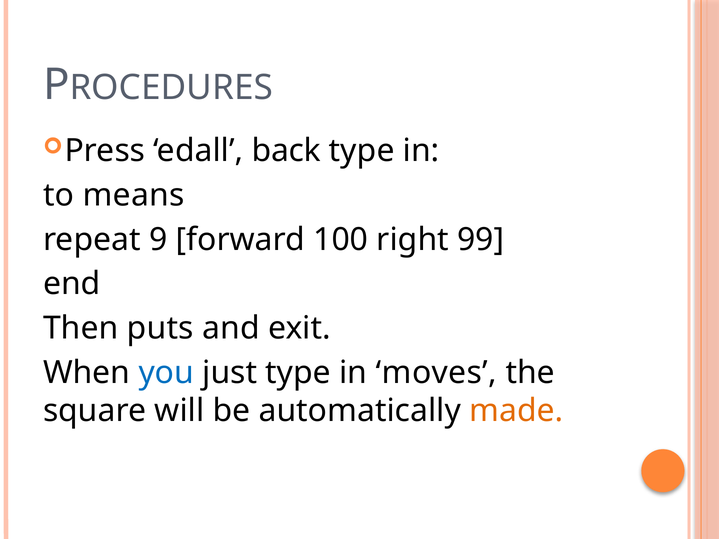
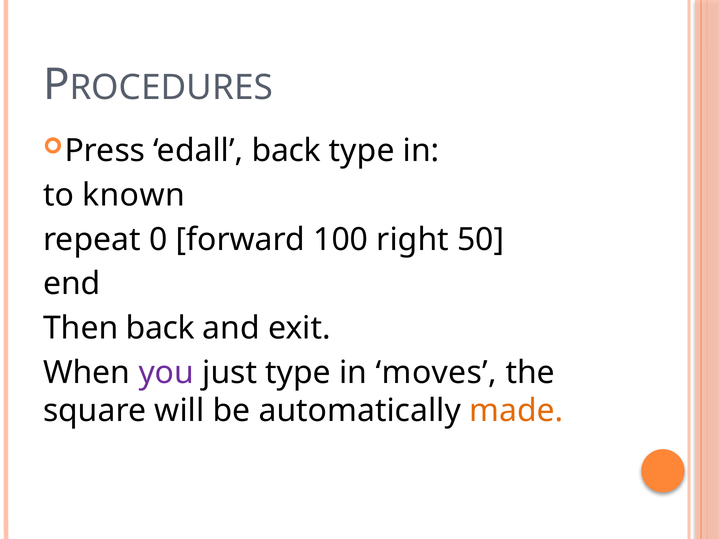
means: means -> known (134, 195)
9: 9 -> 0 (158, 240)
99: 99 -> 50 (481, 240)
Then puts: puts -> back (160, 328)
you colour: blue -> purple (166, 373)
